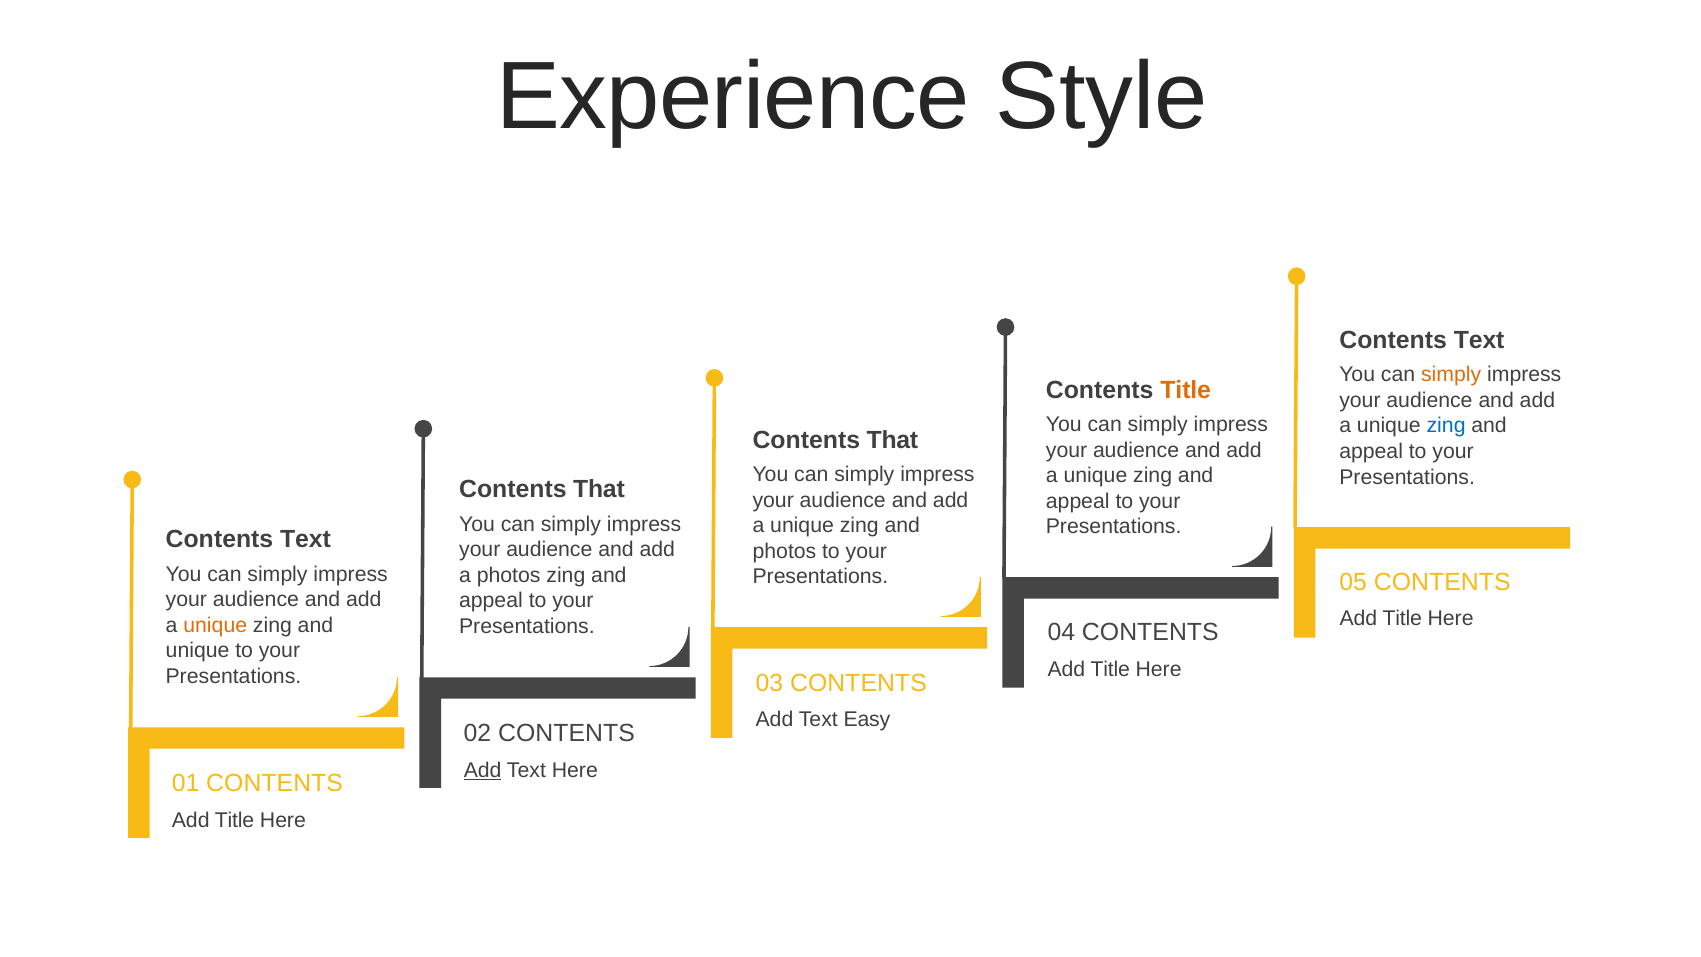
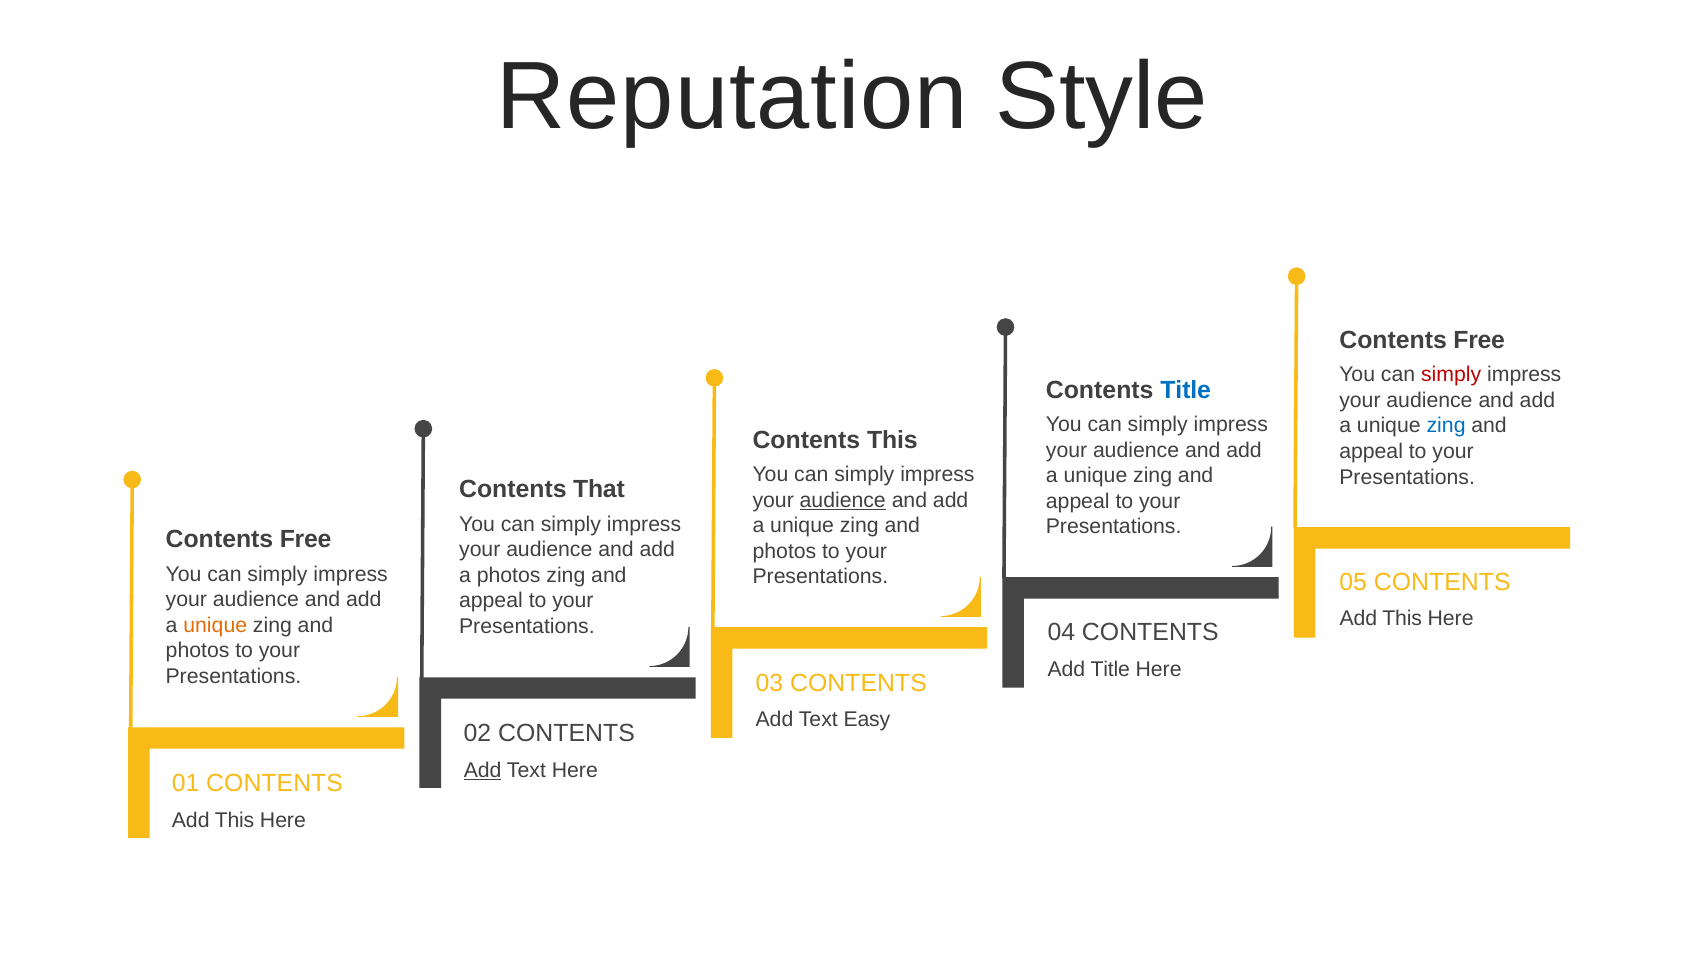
Experience: Experience -> Reputation (732, 97)
Text: Text -> Free (1479, 340)
simply colour: orange -> red (1451, 375)
Title colour: orange -> blue (1186, 390)
That: That -> This (892, 440)
audience underline: none -> present (843, 500)
Text: Text -> Free (306, 539)
Title: Title -> This (1402, 619)
unique: unique -> photos (198, 651)
Title: Title -> This (235, 821)
